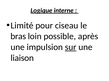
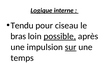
Limité: Limité -> Tendu (22, 26)
possible underline: none -> present (60, 37)
liaison: liaison -> temps (22, 58)
